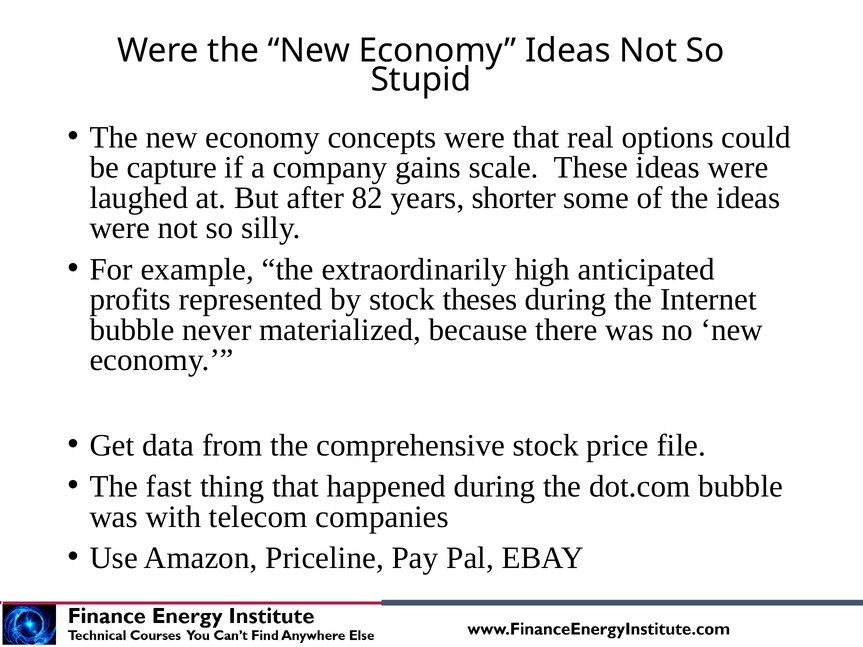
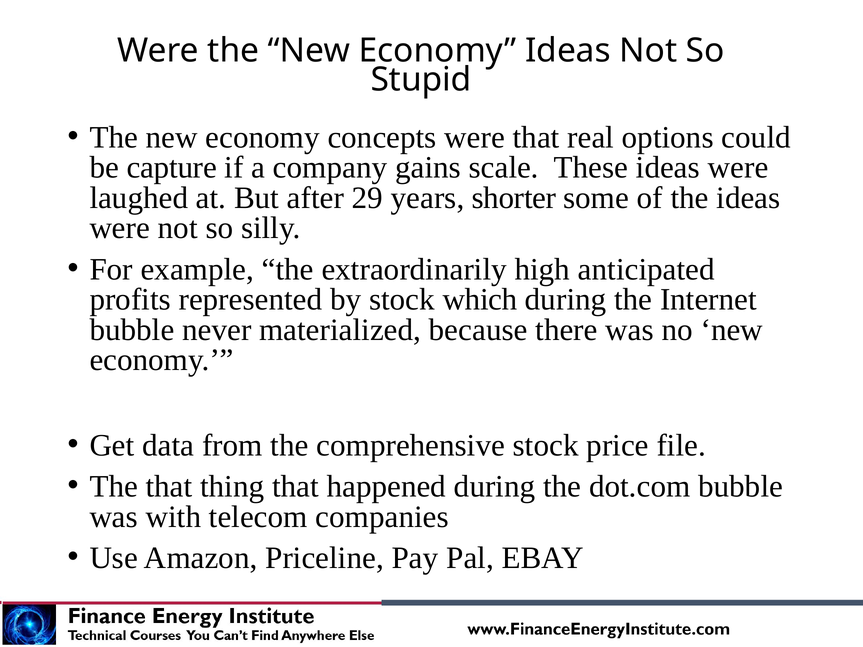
82: 82 -> 29 (367, 198)
theses: theses -> which (480, 300)
The fast: fast -> that (169, 487)
